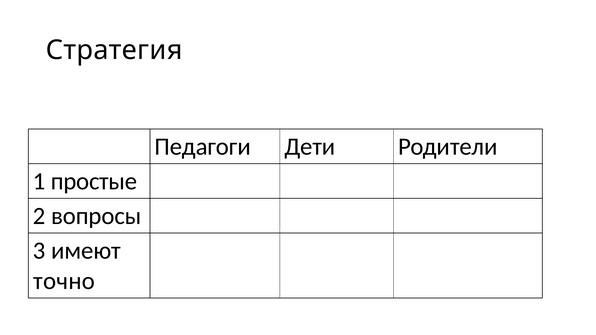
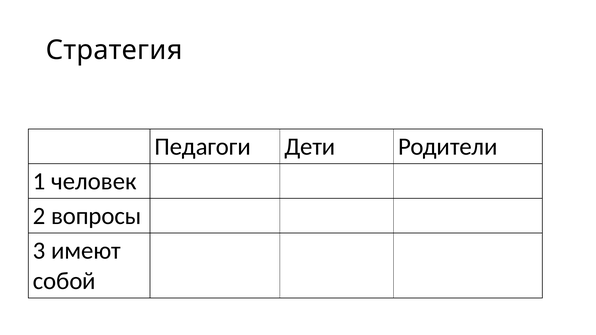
простые: простые -> человек (94, 181)
точно: точно -> собой (64, 281)
